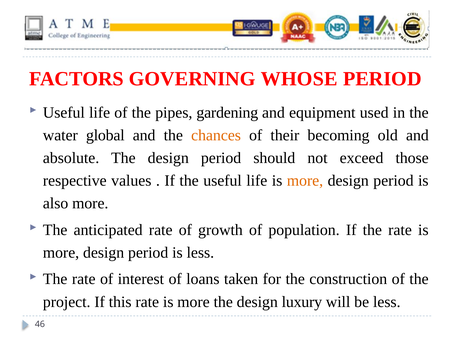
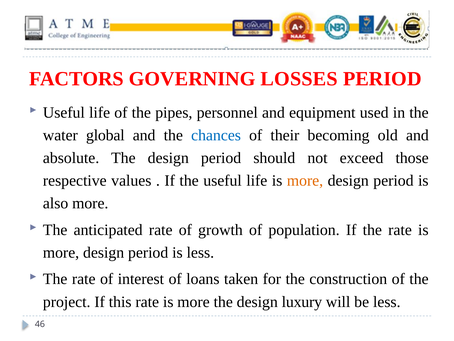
WHOSE: WHOSE -> LOSSES (299, 79)
gardening: gardening -> personnel (227, 112)
chances colour: orange -> blue (216, 135)
